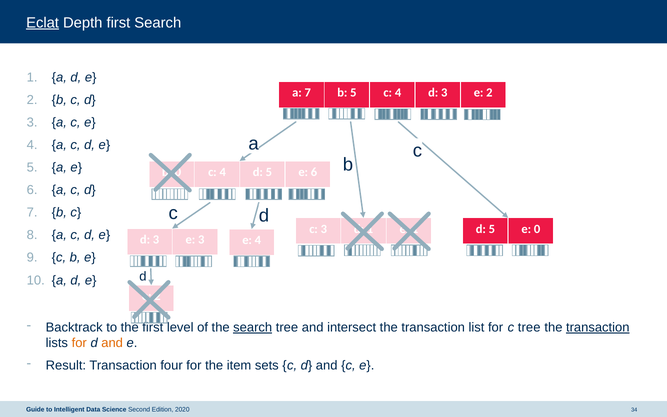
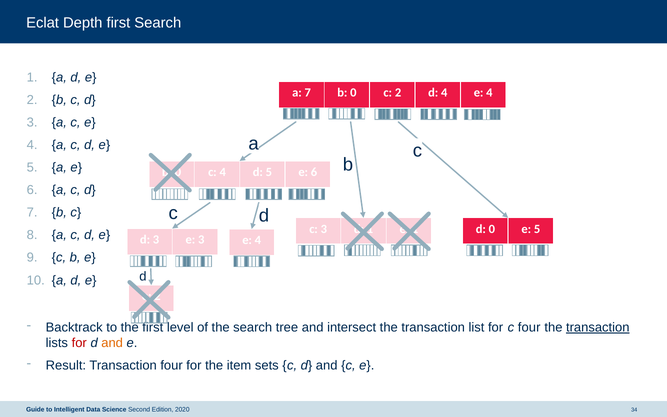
Eclat underline: present -> none (43, 23)
7 b 5: 5 -> 0 (353, 93)
4: 4 -> 2 (398, 93)
3: 3 -> 4 (444, 93)
2: 2 -> 4 (489, 93)
5: 5 -> 0 (492, 229)
0: 0 -> 5 (537, 229)
search underline: present -> none (253, 327)
c tree: tree -> four (529, 327)
for colour: orange -> red (79, 343)
